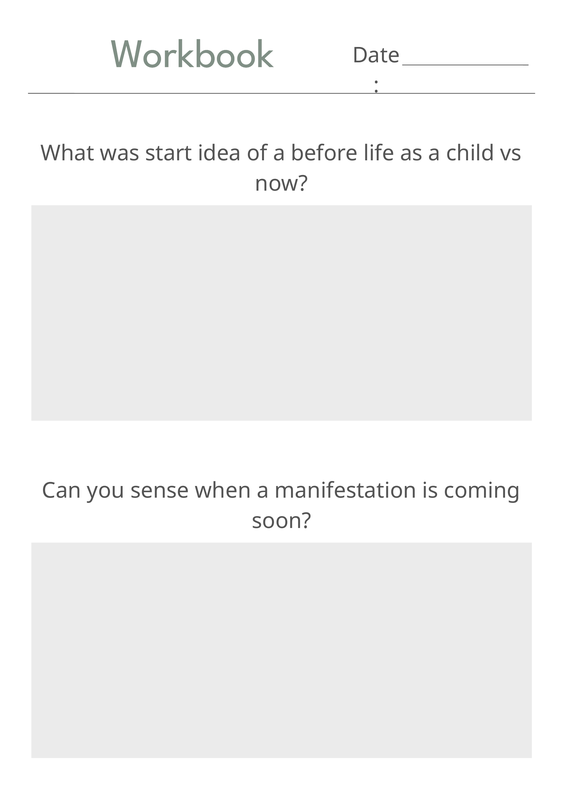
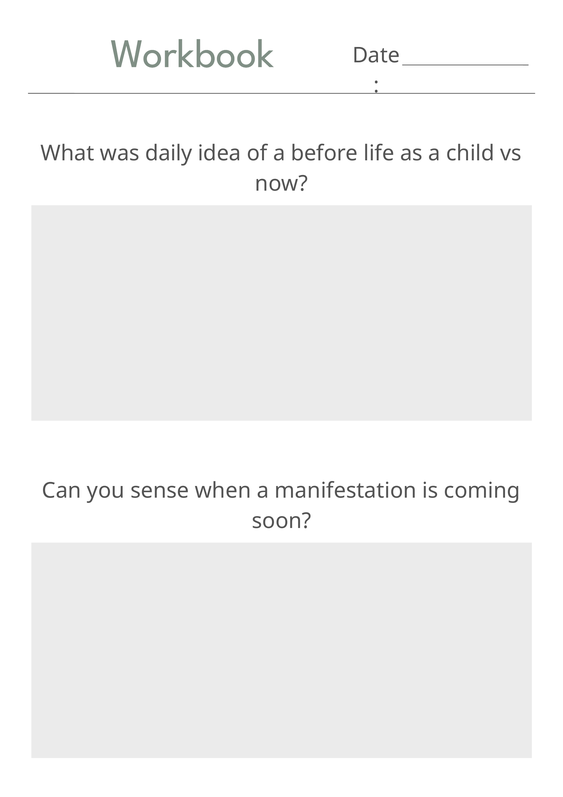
start: start -> daily (169, 153)
